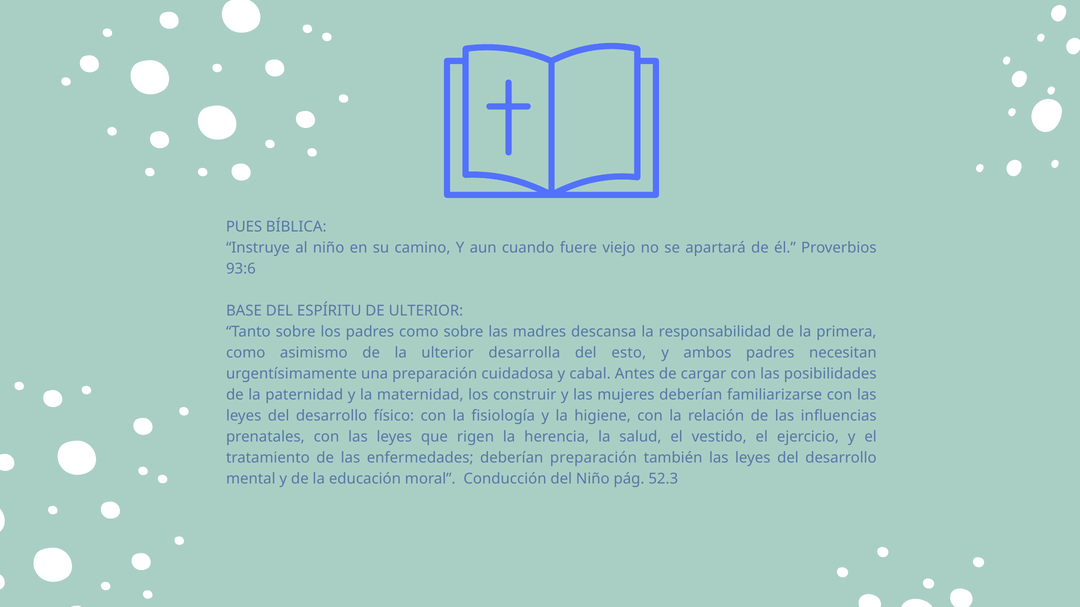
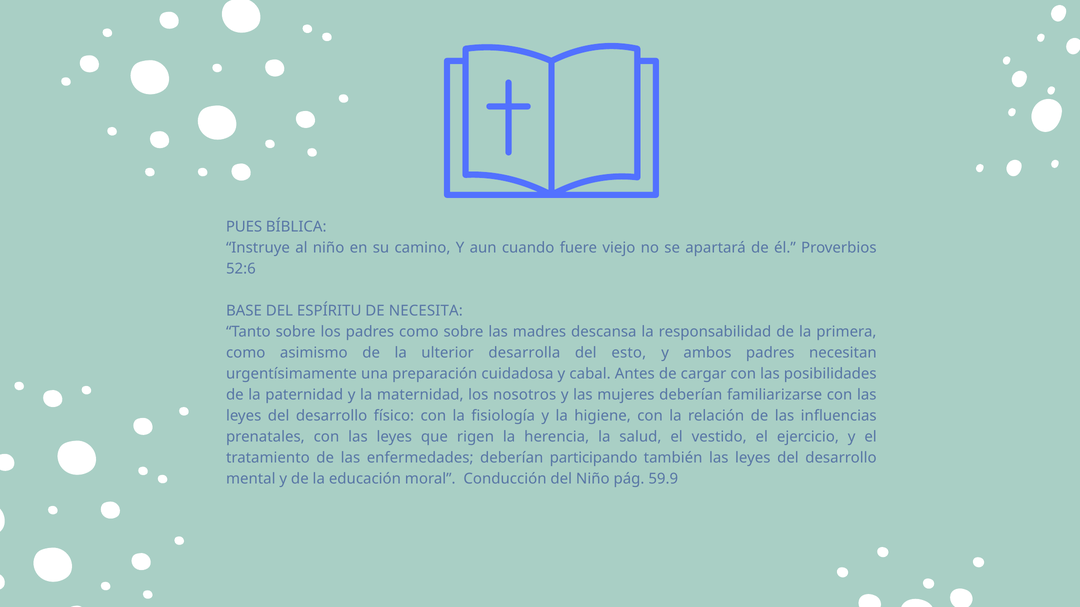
93:6: 93:6 -> 52:6 (241, 269)
DE ULTERIOR: ULTERIOR -> NECESITA (426, 311)
construir: construir -> nosotros (525, 395)
deberían preparación: preparación -> participando (594, 458)
52.3: 52.3 -> 59.9 (663, 479)
